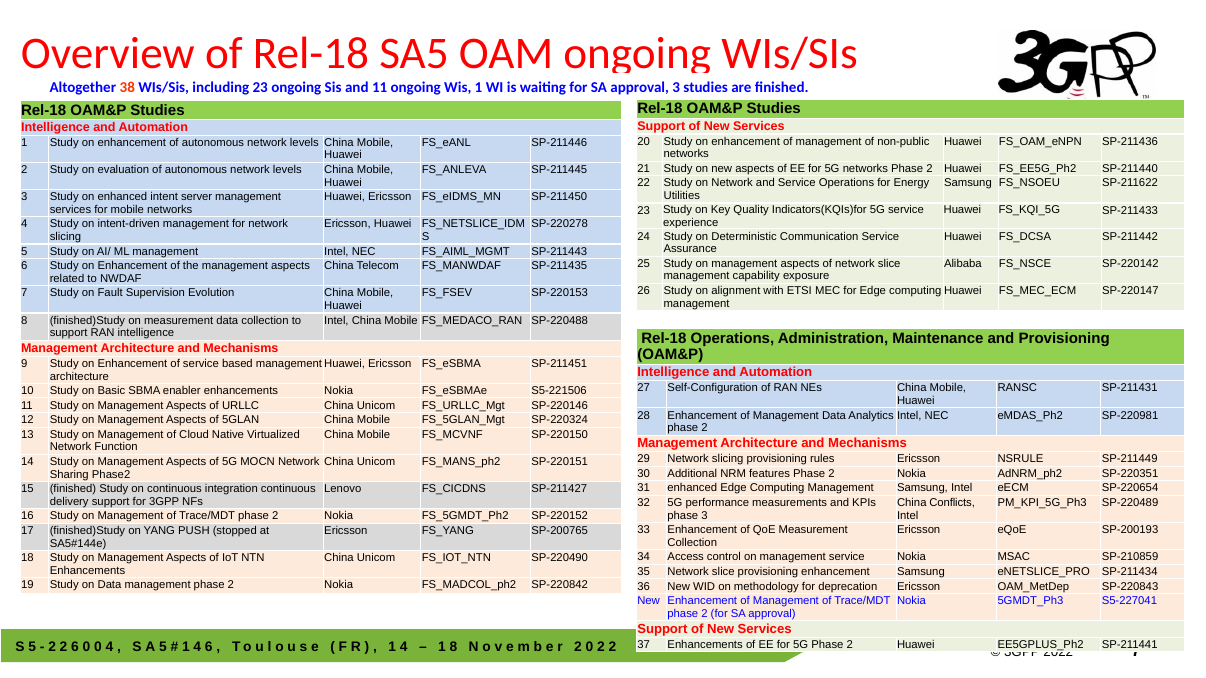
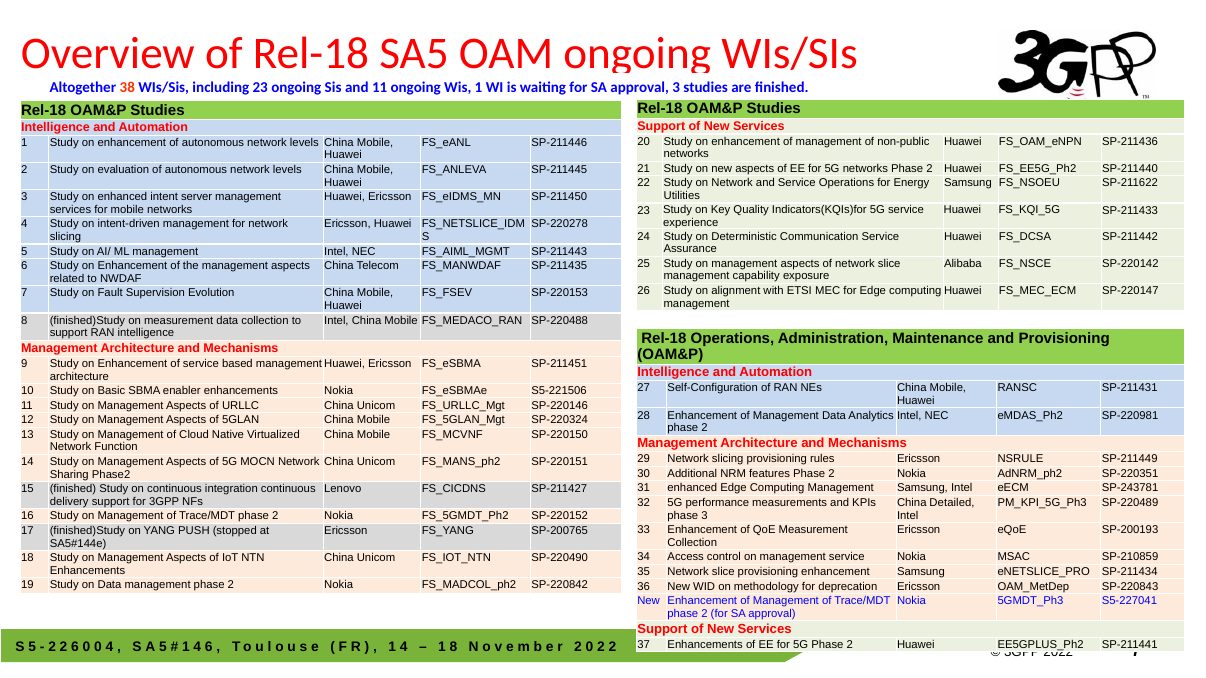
SP-220654: SP-220654 -> SP-243781 (1130, 488)
Conflicts: Conflicts -> Detailed (952, 503)
